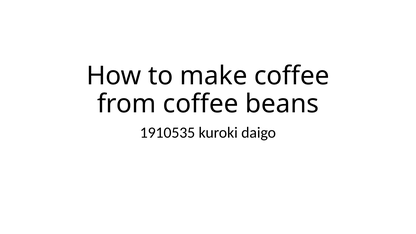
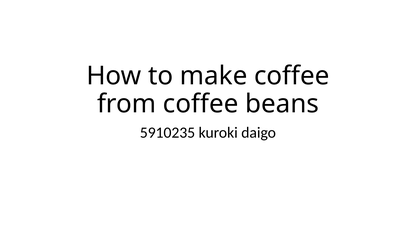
1910535: 1910535 -> 5910235 (167, 133)
